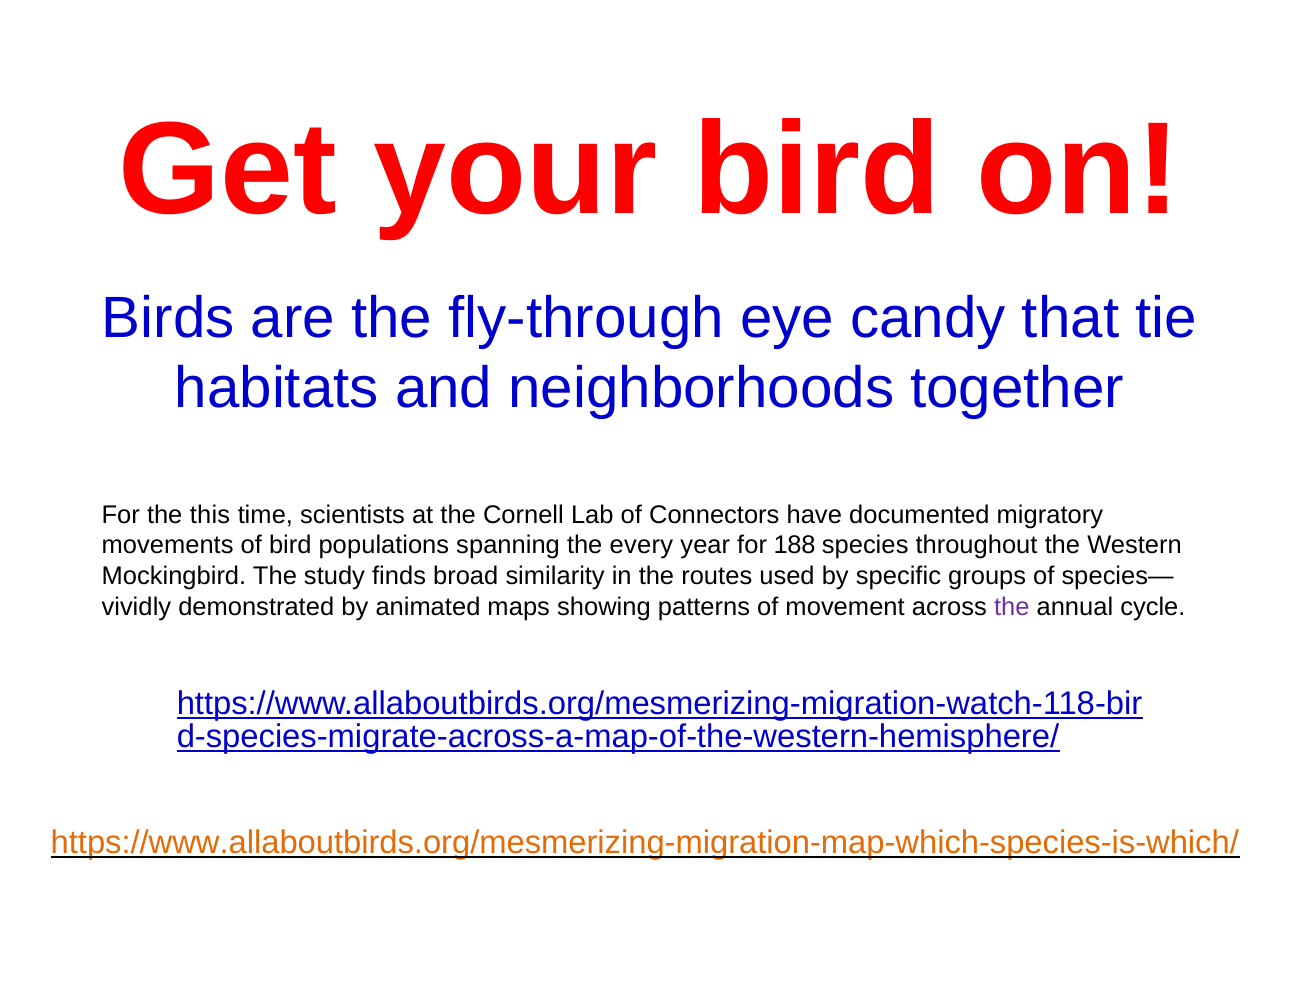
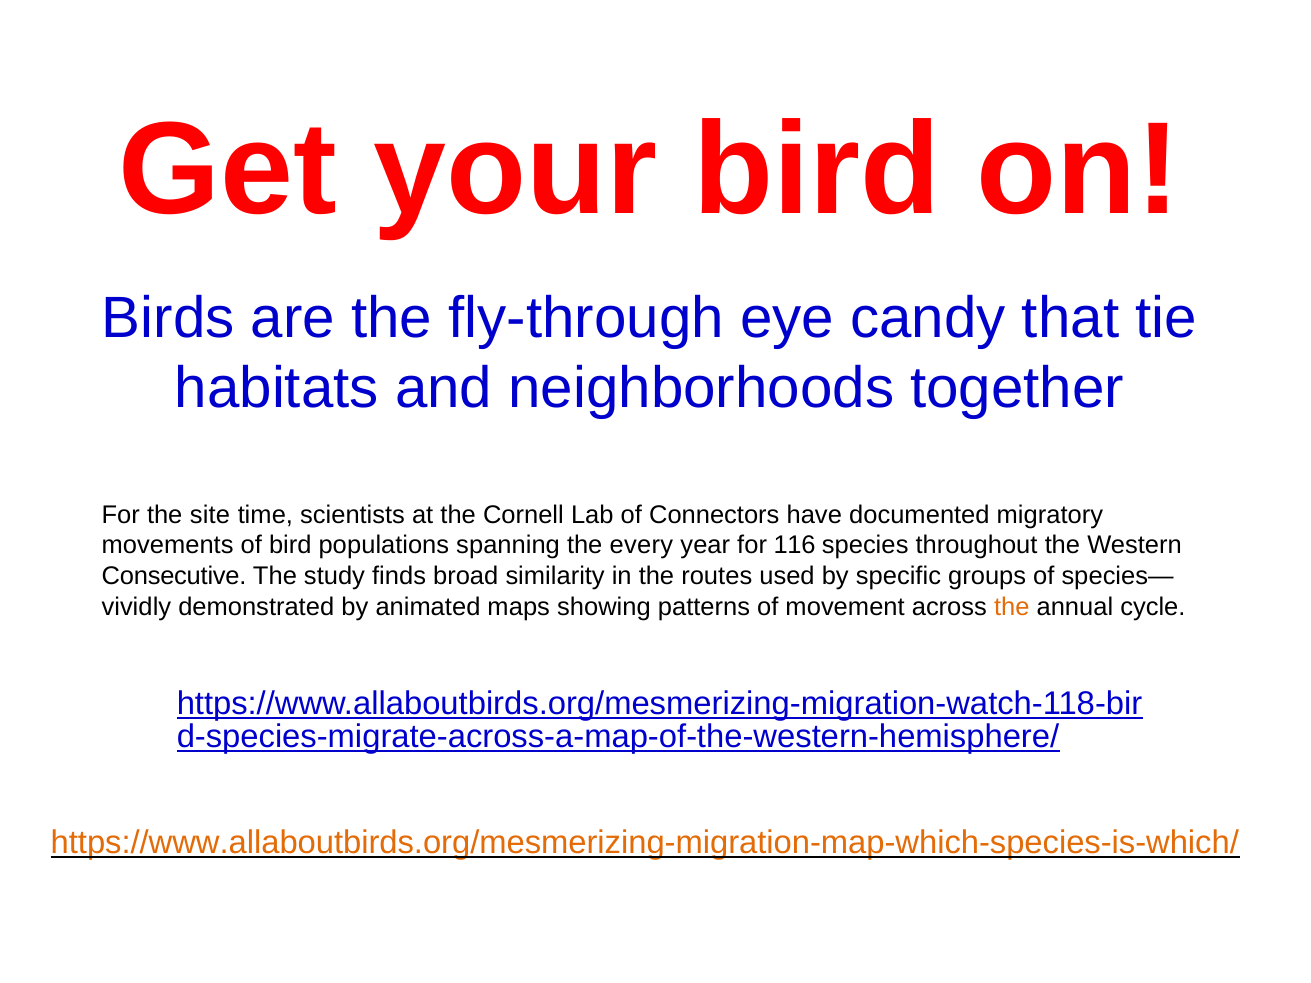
this: this -> site (210, 515)
188: 188 -> 116 (795, 546)
Mockingbird: Mockingbird -> Consecutive (174, 576)
the colour: purple -> orange (1012, 607)
